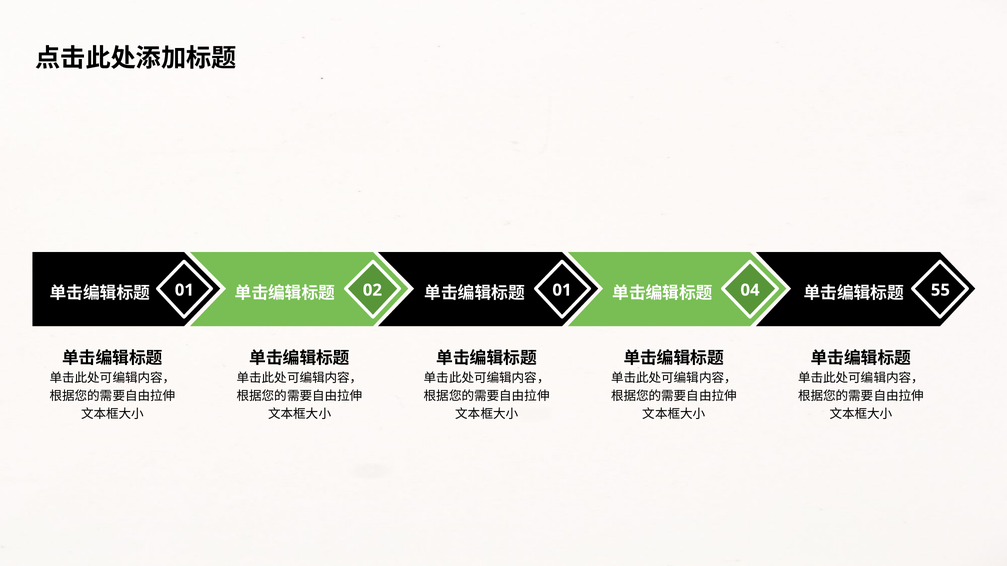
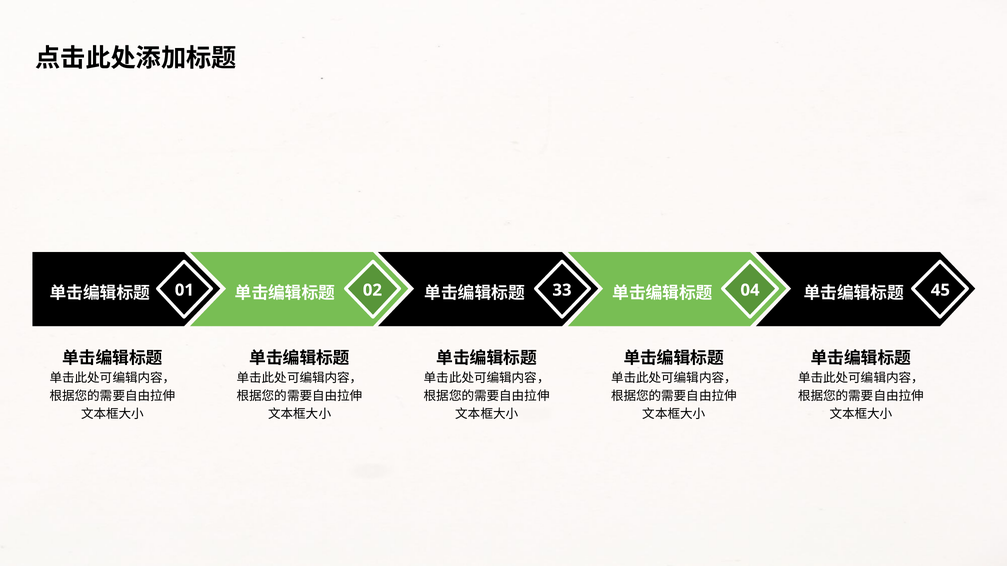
02 01: 01 -> 33 (562, 290)
55: 55 -> 45 (940, 290)
